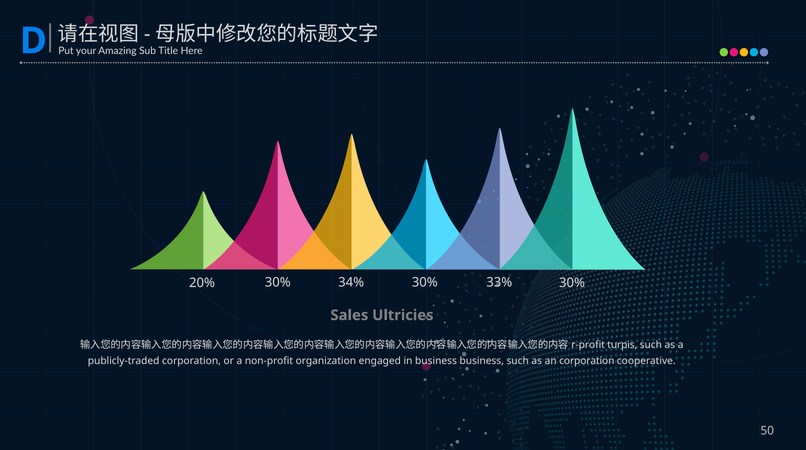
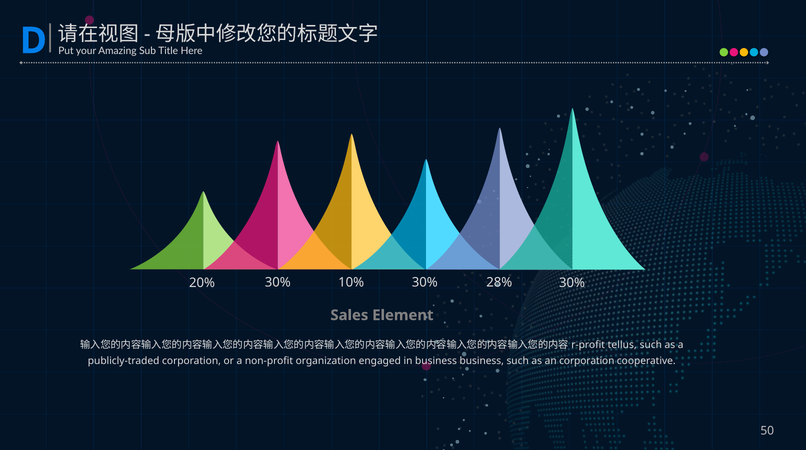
34%: 34% -> 10% (351, 283)
33%: 33% -> 28% (499, 283)
Ultricies: Ultricies -> Element (403, 315)
turpis: turpis -> tellus (622, 345)
